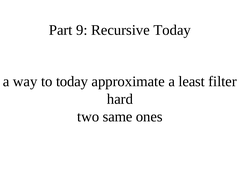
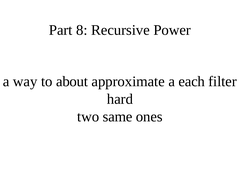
9: 9 -> 8 (82, 30)
Recursive Today: Today -> Power (172, 30)
to today: today -> about (72, 81)
least: least -> each (192, 81)
